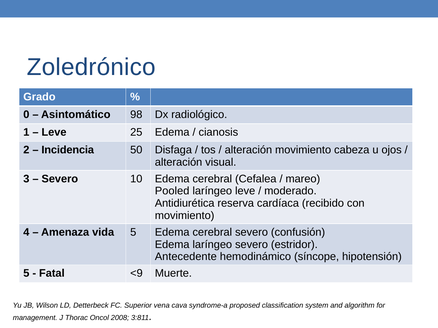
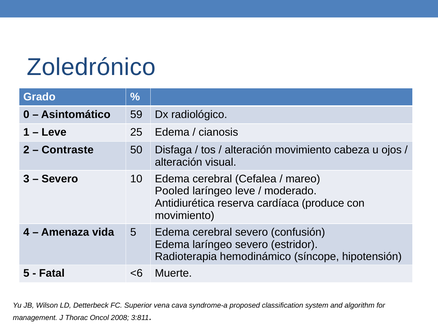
98: 98 -> 59 (136, 115)
Incidencia: Incidencia -> Contraste (68, 150)
recibido: recibido -> produce (323, 204)
Antecedente: Antecedente -> Radioterapia (186, 257)
<9: <9 -> <6 (136, 274)
